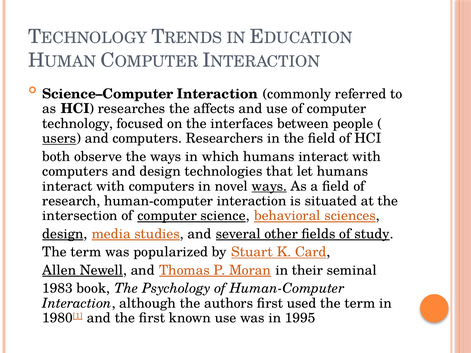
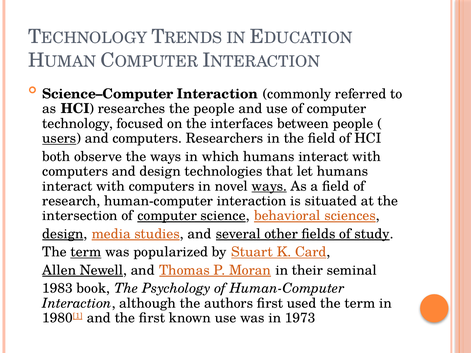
the affects: affects -> people (214, 109)
term underline: none -> present (86, 252)
1995: 1995 -> 1973 (300, 318)
